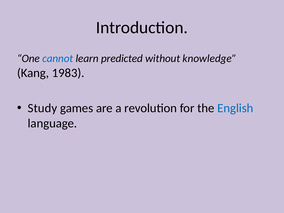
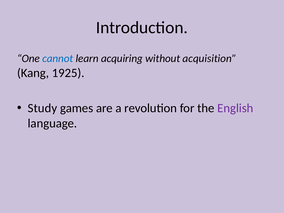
predicted: predicted -> acquiring (122, 59)
knowledge: knowledge -> acquisition (210, 59)
1983: 1983 -> 1925 (68, 73)
English colour: blue -> purple (235, 108)
